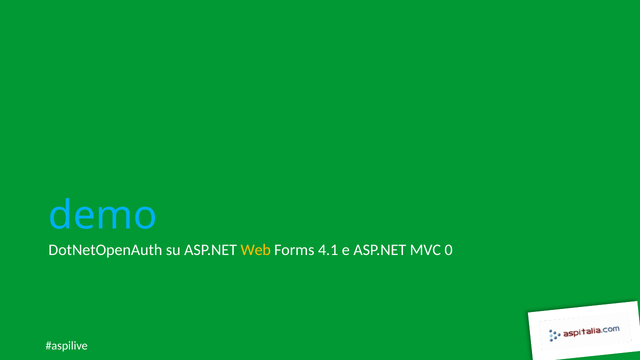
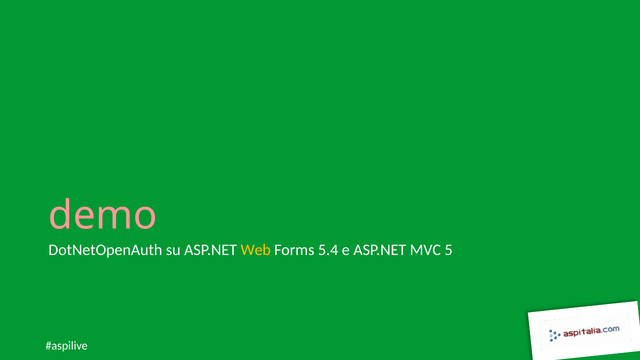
demo colour: light blue -> pink (103, 215)
4.1: 4.1 -> 5.4 (328, 250)
0: 0 -> 5 (449, 250)
